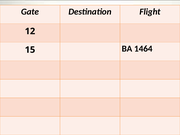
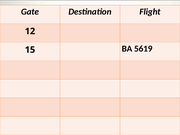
1464: 1464 -> 5619 (143, 49)
